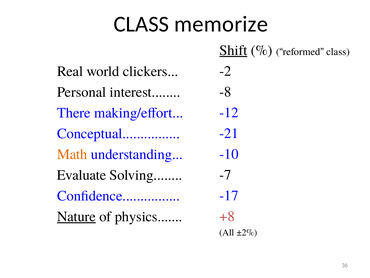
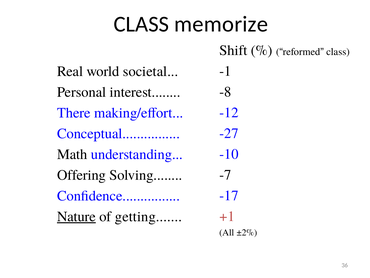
Shift underline: present -> none (233, 50)
-2: -2 -> -1 (225, 71)
clickers: clickers -> societal (151, 71)
-21: -21 -> -27 (229, 133)
Math colour: orange -> black (72, 154)
Evaluate: Evaluate -> Offering (81, 175)
+8: +8 -> +1 (227, 216)
physics: physics -> getting (148, 216)
